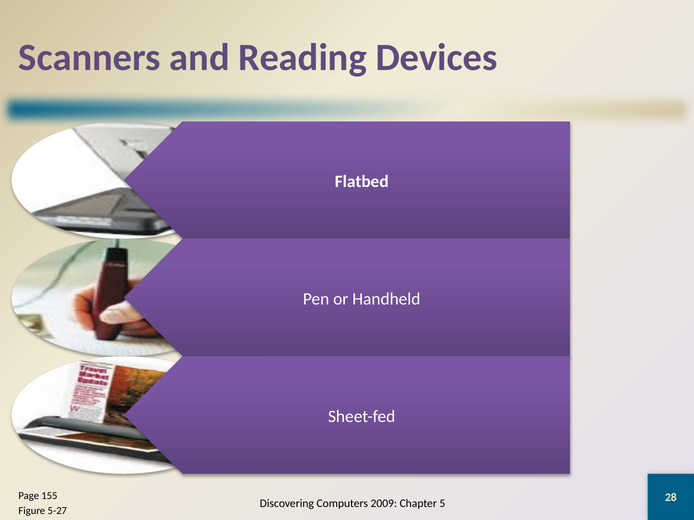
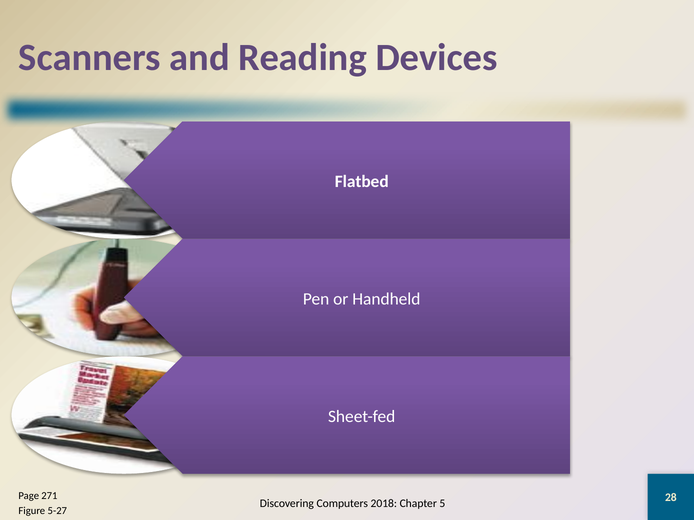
155: 155 -> 271 (49, 496)
2009: 2009 -> 2018 (384, 504)
